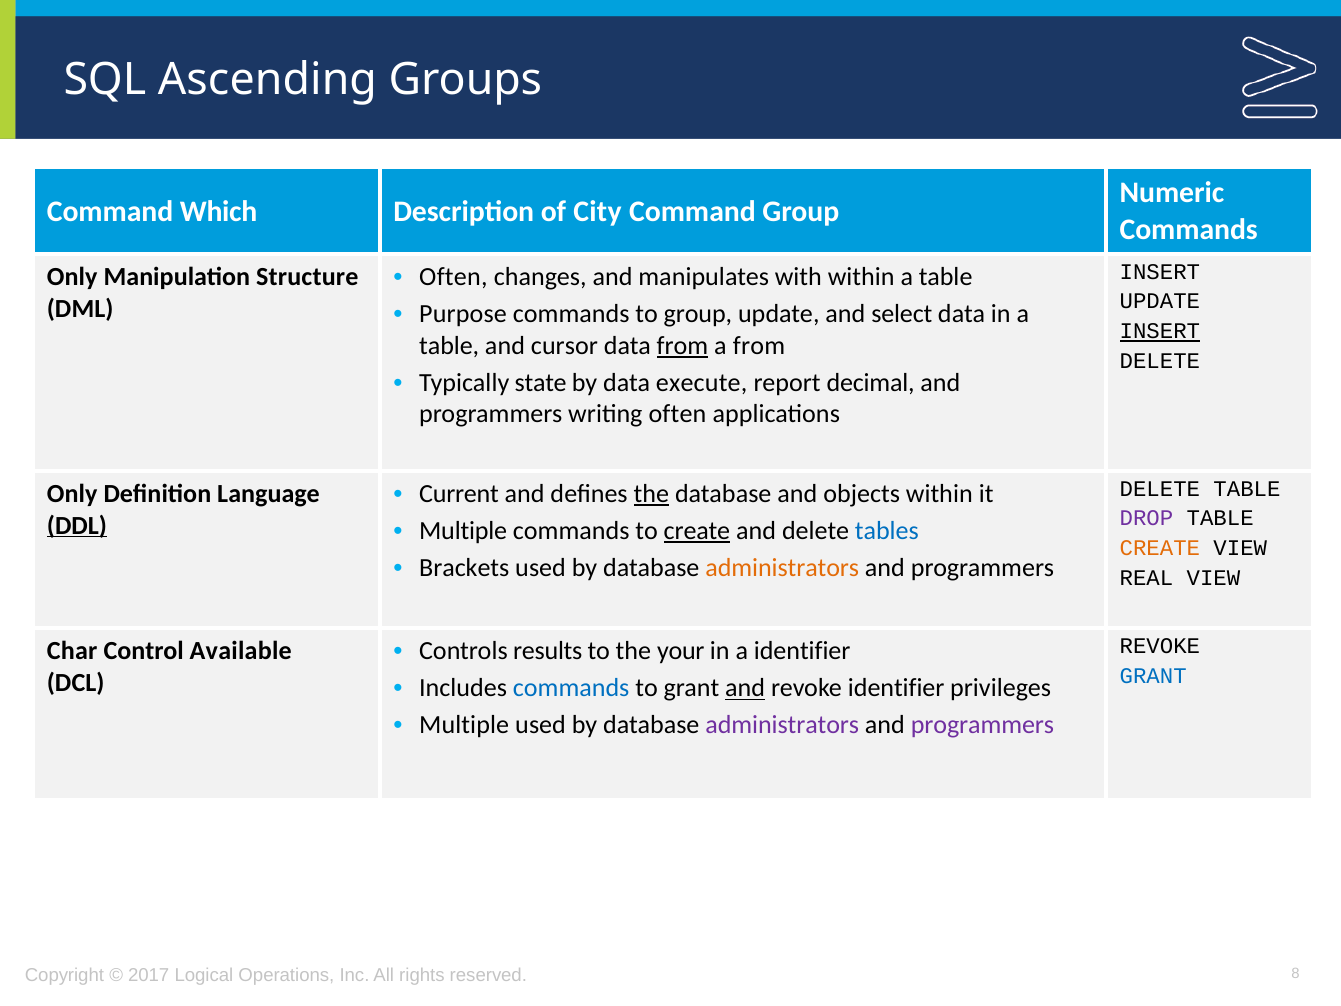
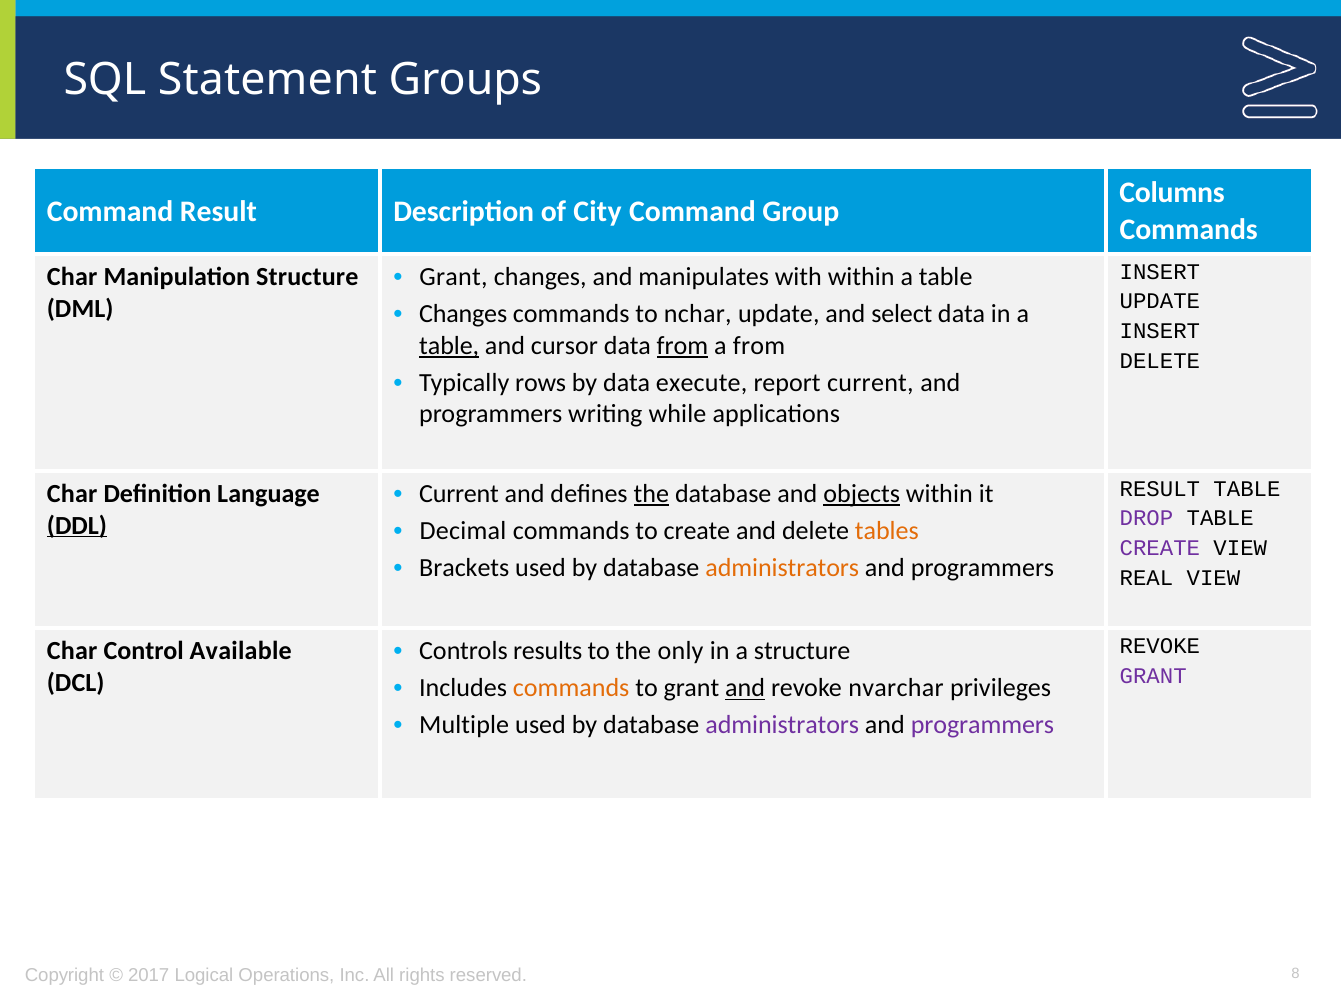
Ascending: Ascending -> Statement (267, 80)
Numeric: Numeric -> Columns (1172, 193)
Command Which: Which -> Result (218, 211)
Often: Often -> Grant (453, 277)
Only: Only -> Char (72, 277)
Purpose: Purpose -> Changes (463, 314)
to group: group -> nchar (698, 314)
INSERT underline: present -> none (1160, 331)
table underline: none -> present (449, 346)
state: state -> rows (541, 383)
report decimal: decimal -> current (870, 383)
writing often: often -> while (677, 414)
DELETE: DELETE -> RESULT (1160, 489)
objects underline: none -> present (862, 494)
Only: Only -> Char (72, 494)
Multiple: Multiple -> Decimal (463, 531)
create underline: present -> none (697, 531)
tables colour: blue -> orange (887, 531)
CREATE colour: orange -> purple (1160, 548)
your: your -> only (681, 651)
a identifier: identifier -> structure (802, 651)
GRANT colour: blue -> purple (1153, 676)
commands colour: blue -> orange (571, 688)
revoke identifier: identifier -> nvarchar (896, 688)
